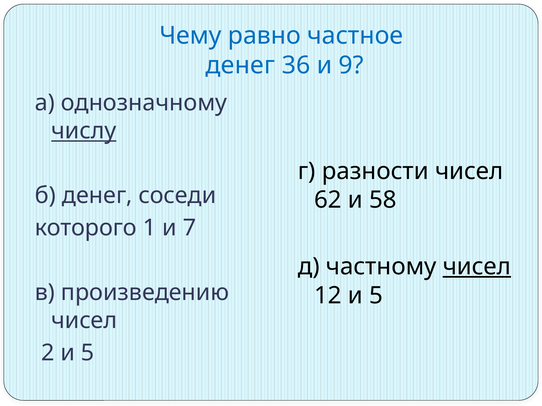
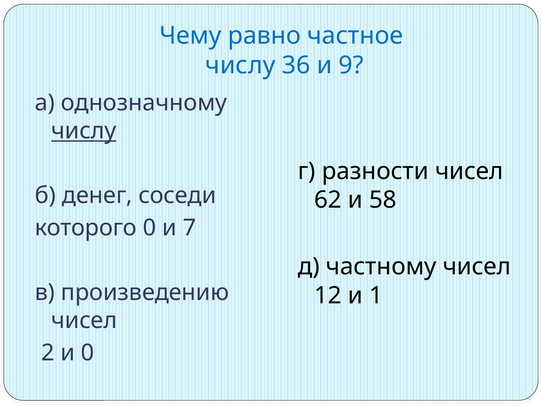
денег: денег -> числу (240, 65)
которого 1: 1 -> 0 (150, 228)
чисел underline: present -> none (477, 267)
12 и 5: 5 -> 1 (376, 296)
2 и 5: 5 -> 0 (88, 353)
